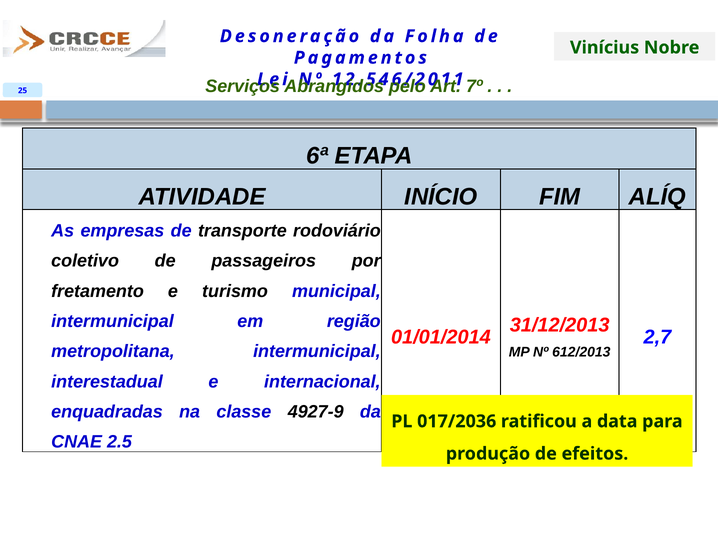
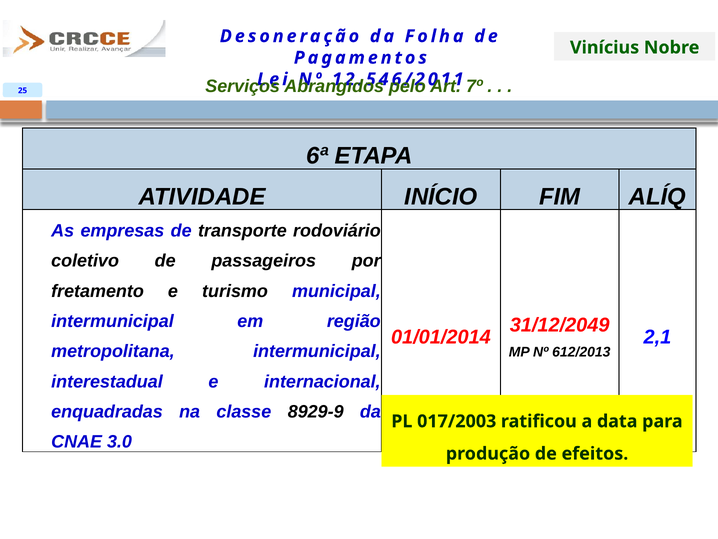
31/12/2013: 31/12/2013 -> 31/12/2049 (560, 325)
2,7: 2,7 -> 2,1 (657, 337)
4927-9: 4927-9 -> 8929-9 (316, 411)
017/2036: 017/2036 -> 017/2003 (457, 421)
2.5: 2.5 -> 3.0 (119, 442)
